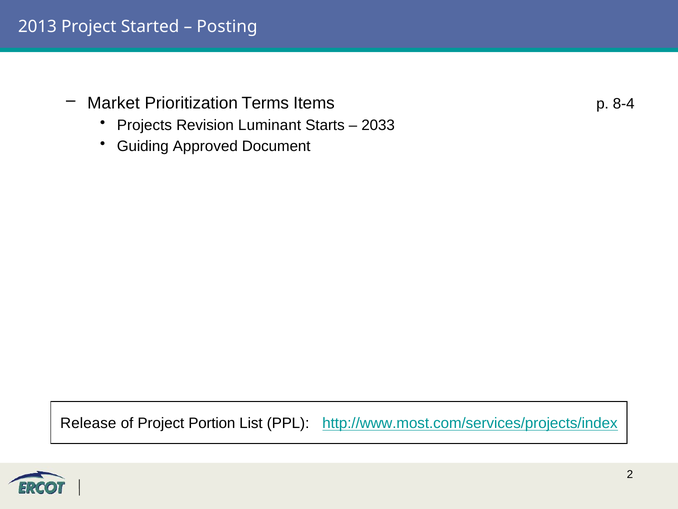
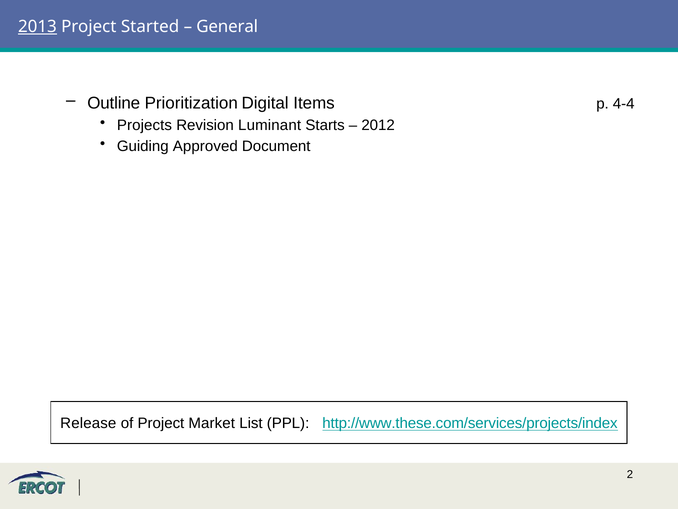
2013 underline: none -> present (37, 27)
Posting: Posting -> General (227, 27)
Market: Market -> Outline (114, 103)
Terms: Terms -> Digital (265, 103)
8-4: 8-4 -> 4-4 (624, 104)
2033: 2033 -> 2012 (378, 125)
Portion: Portion -> Market (212, 423)
http://www.most.com/services/projects/index: http://www.most.com/services/projects/index -> http://www.these.com/services/projects/index (470, 423)
